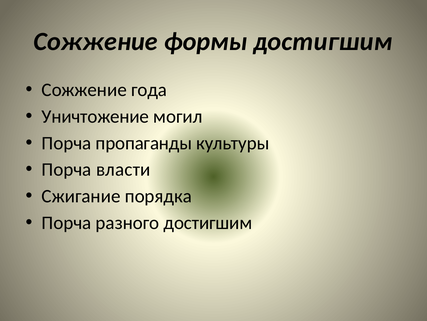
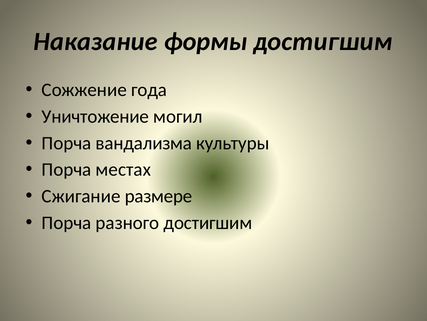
Сожжение: Сожжение -> Наказание (96, 41)
пропаганды: пропаганды -> вандализма (144, 143)
власти: власти -> местах (123, 169)
порядка: порядка -> размере (158, 196)
